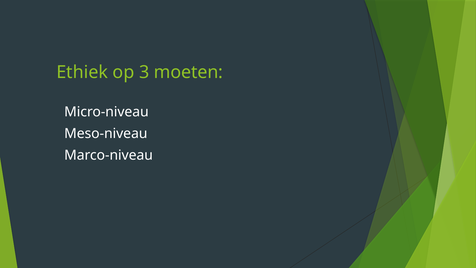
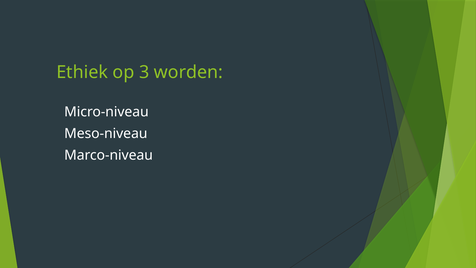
moeten: moeten -> worden (188, 72)
